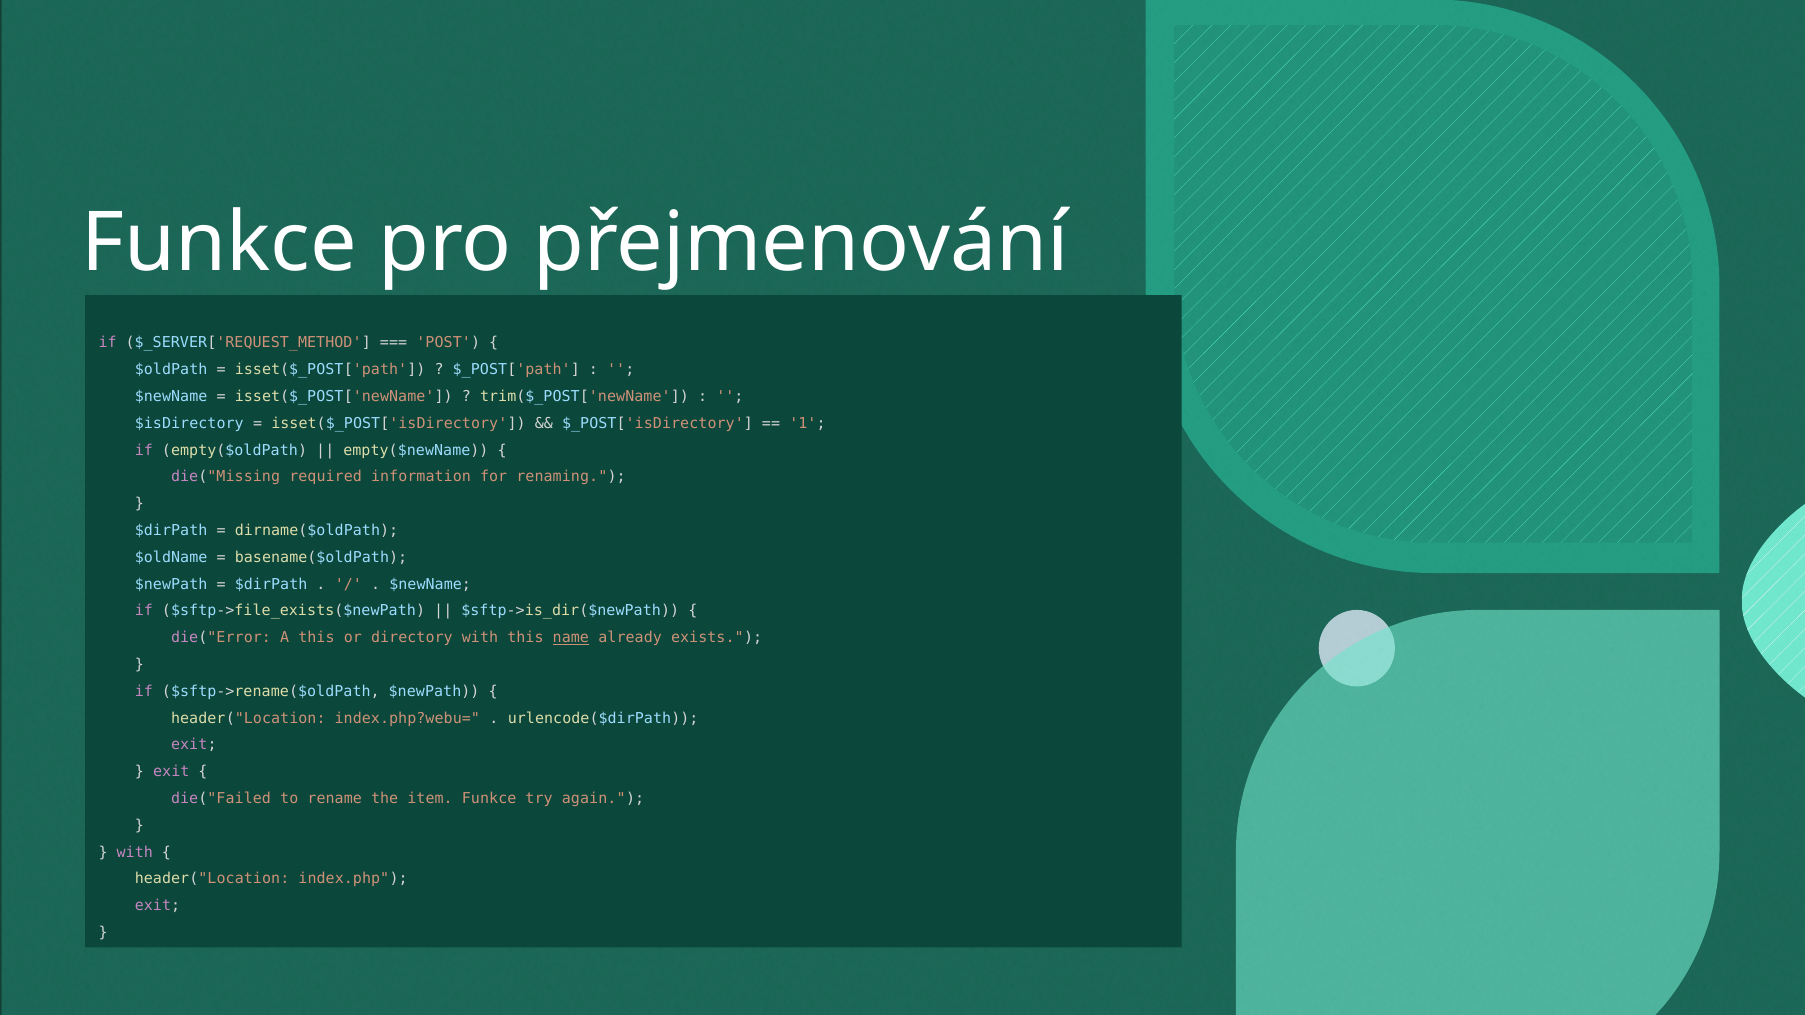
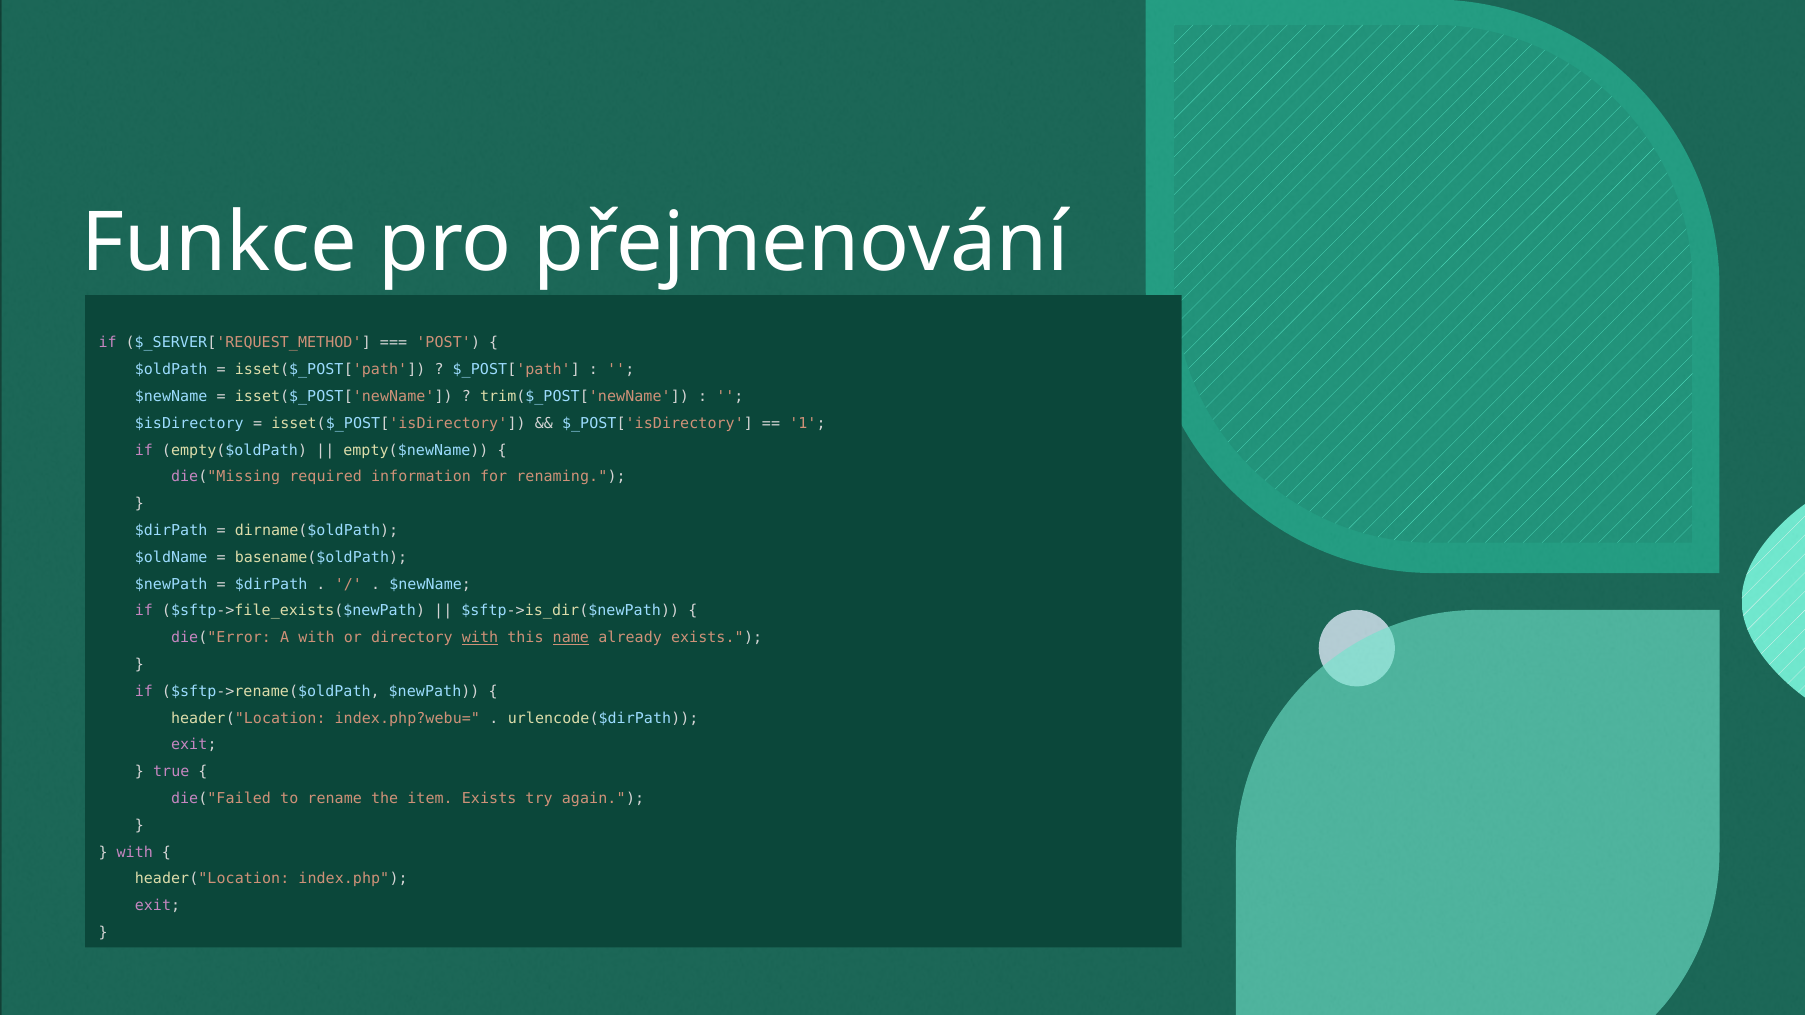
A this: this -> with (316, 638)
with underline: none -> present (480, 638)
exit: exit -> true (171, 772)
item Funkce: Funkce -> Exists (489, 799)
